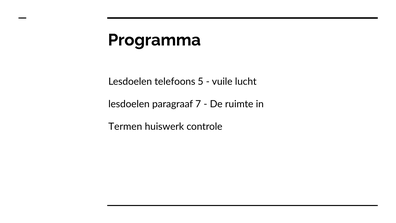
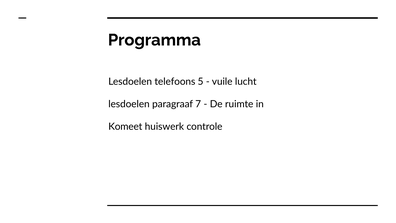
Termen: Termen -> Komeet (125, 126)
